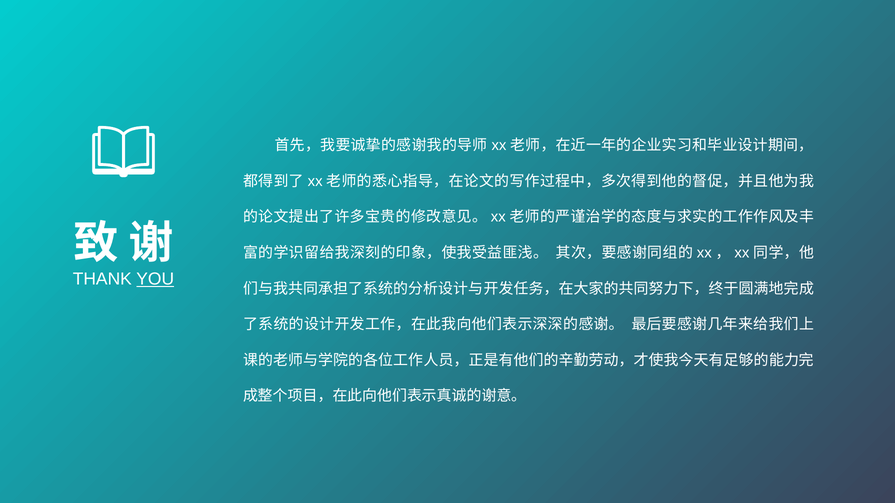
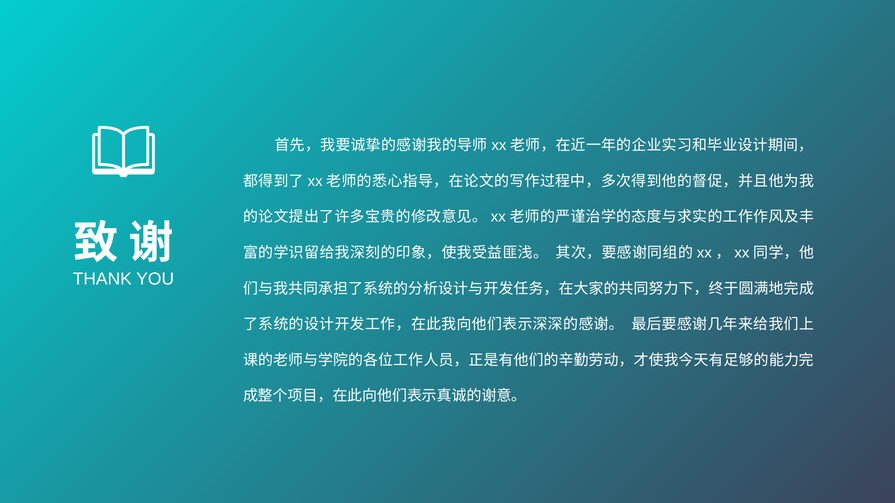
YOU underline: present -> none (155, 279)
